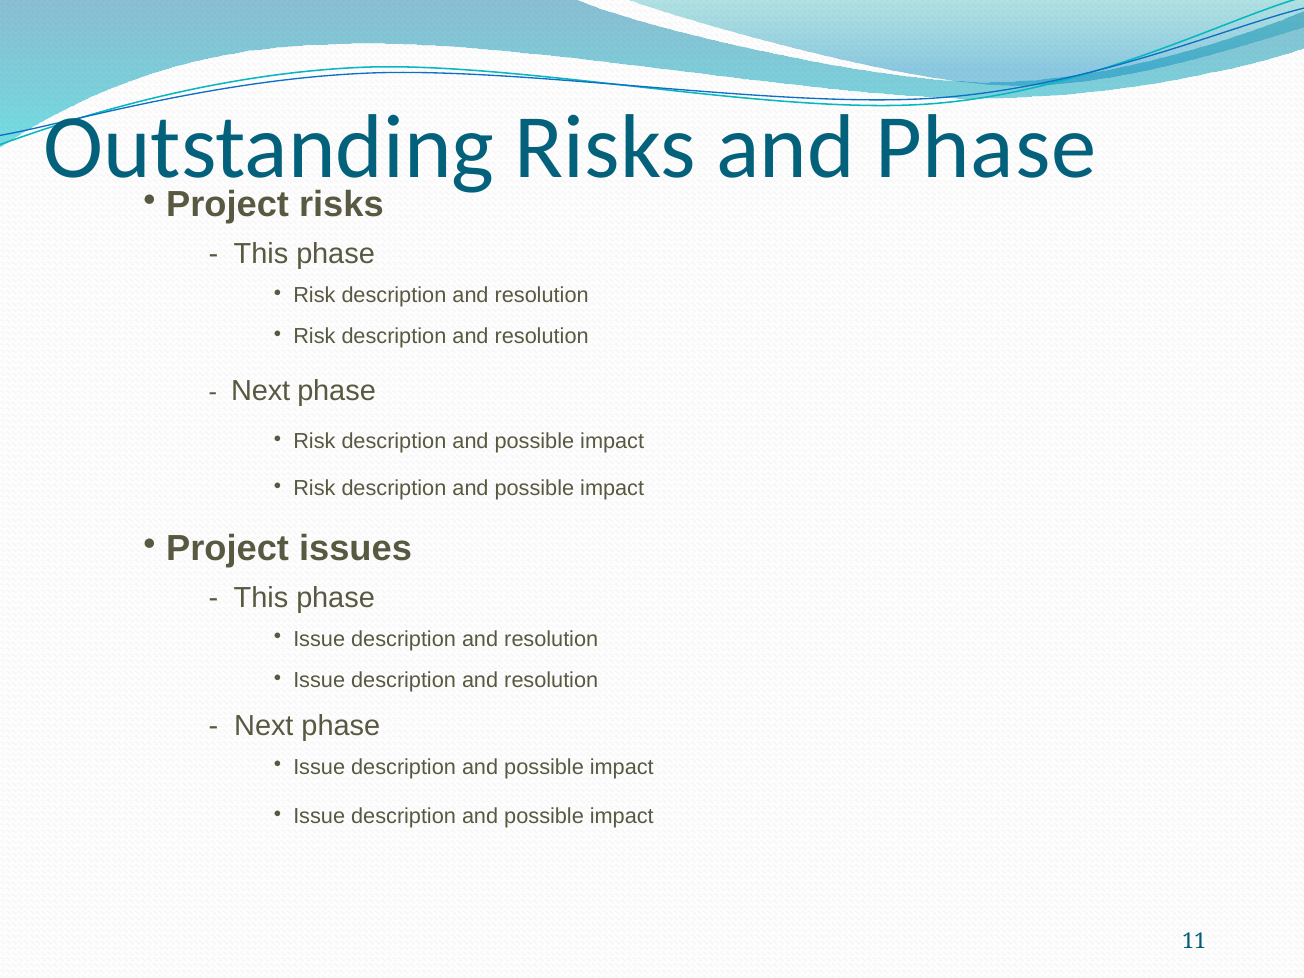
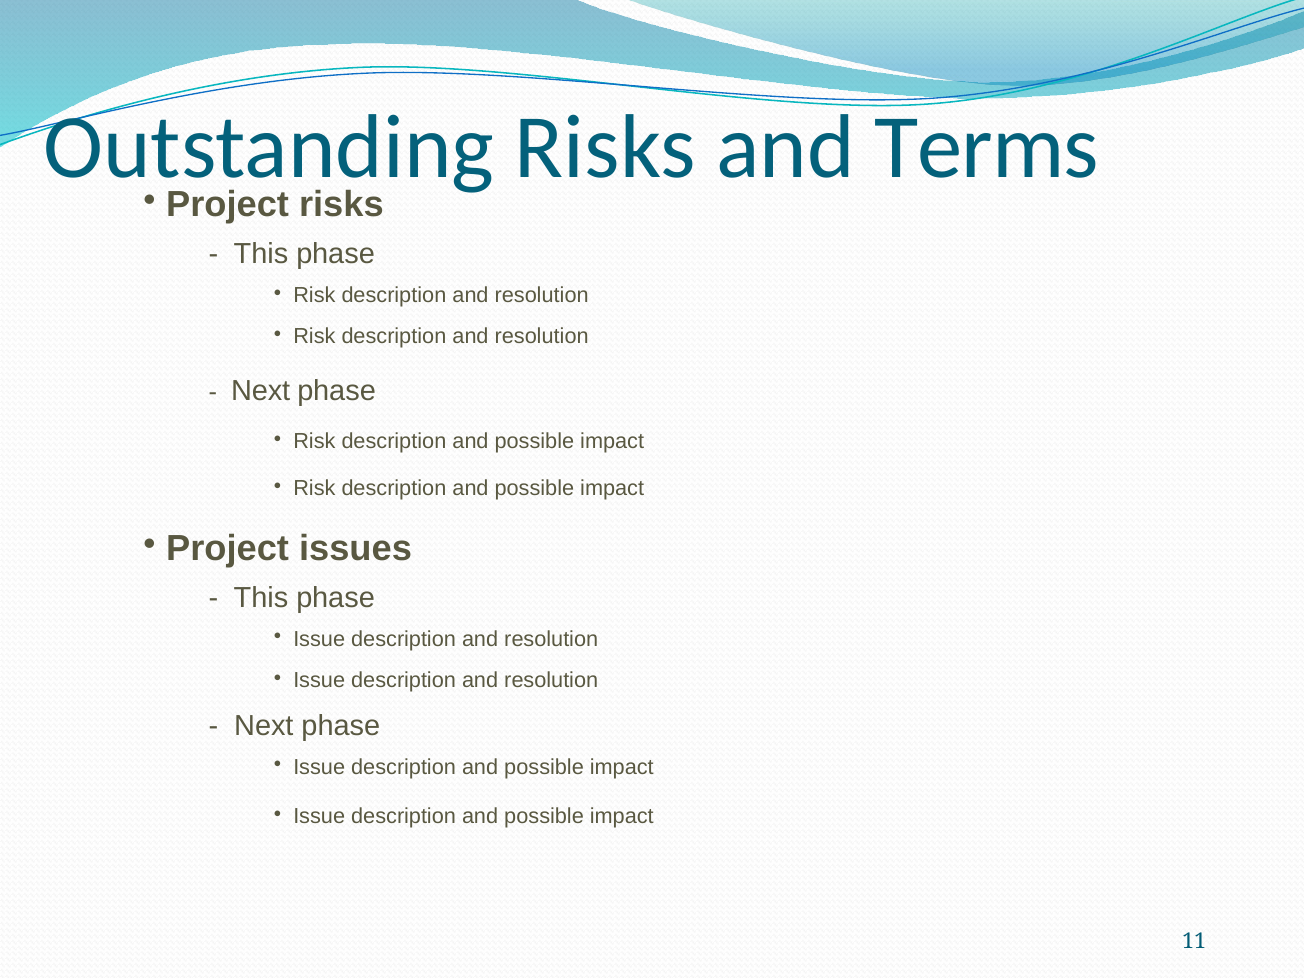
and Phase: Phase -> Terms (987, 148)
